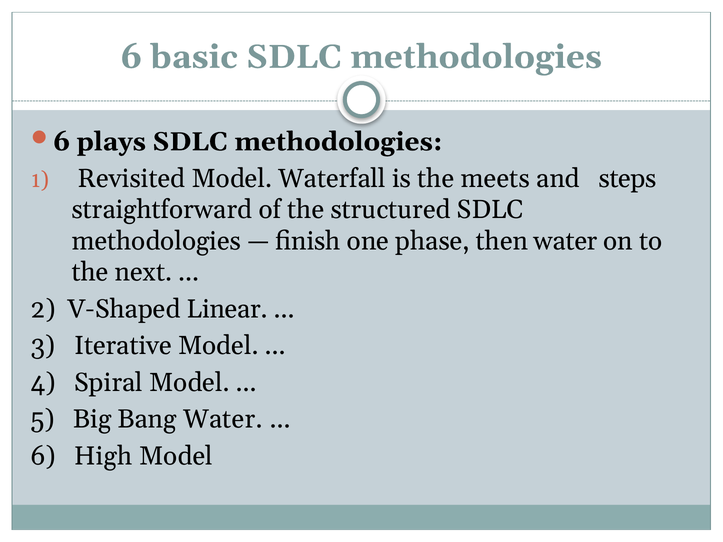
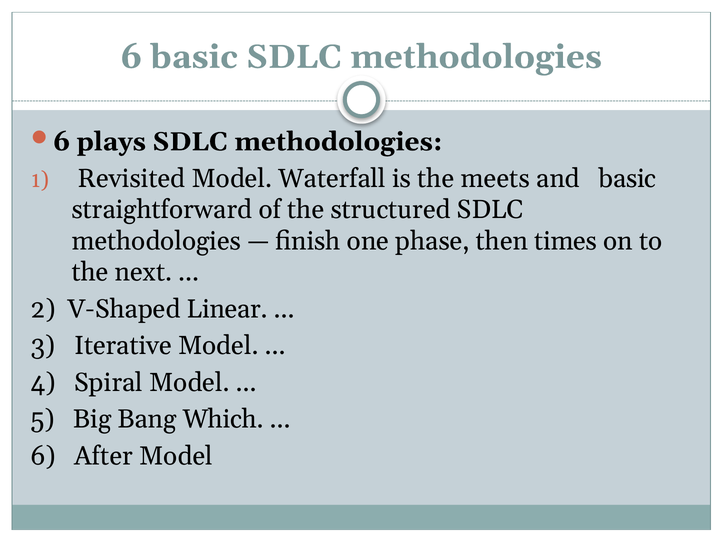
and steps: steps -> basic (628, 179)
then water: water -> times (566, 241)
Bang Water: Water -> Which (223, 419)
High: High -> After (104, 456)
